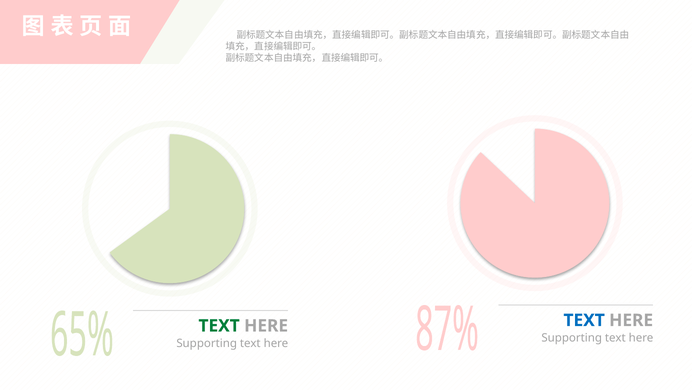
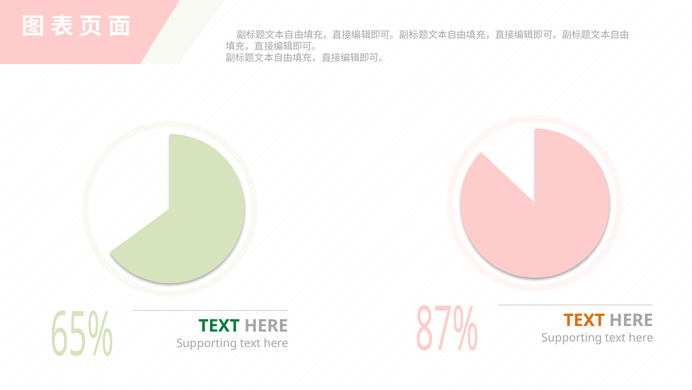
TEXT colour: blue -> orange (584, 320)
